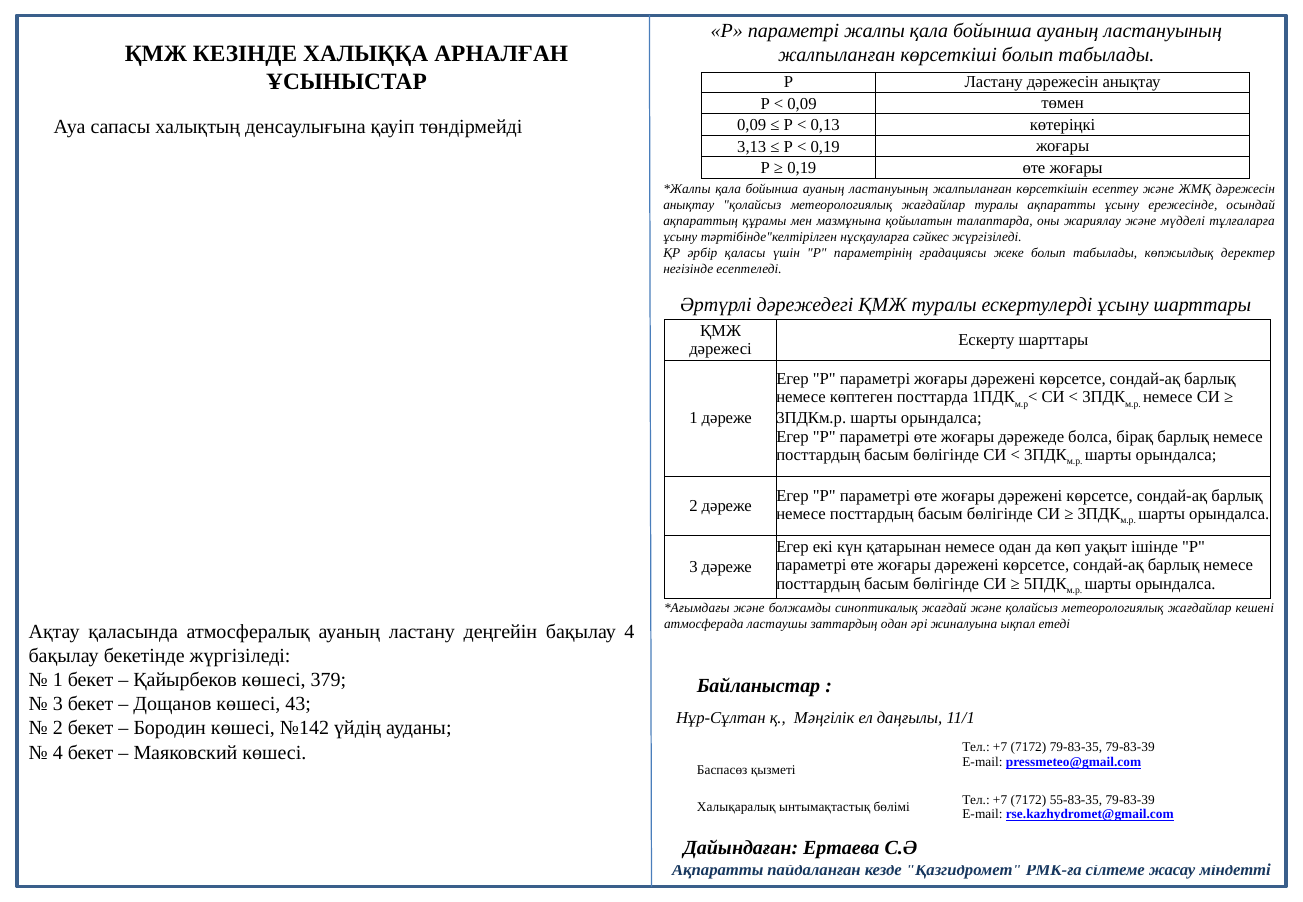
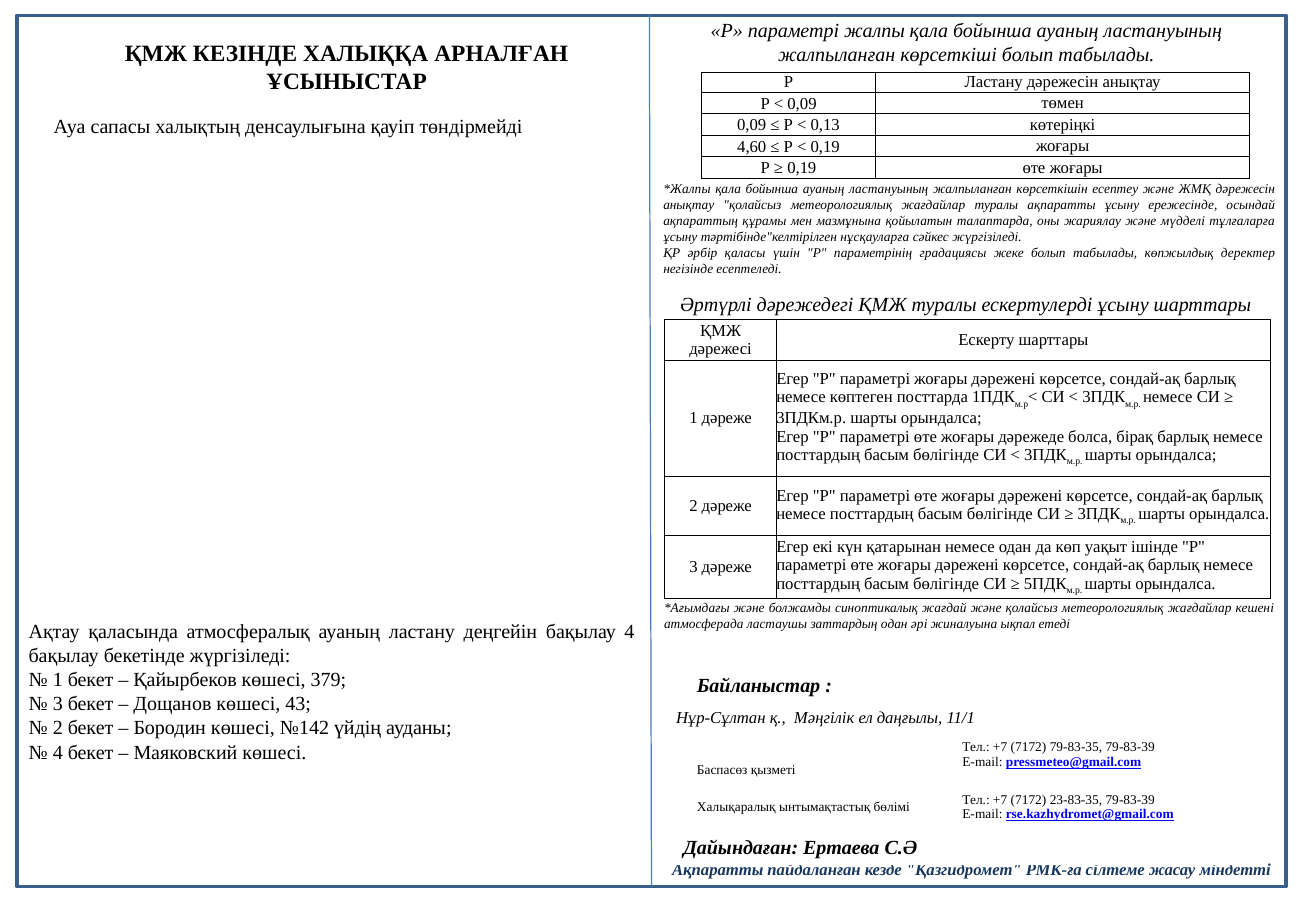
3,13: 3,13 -> 4,60 (752, 147)
55-83-35: 55-83-35 -> 23-83-35 (1076, 800)
